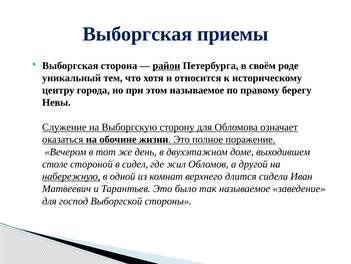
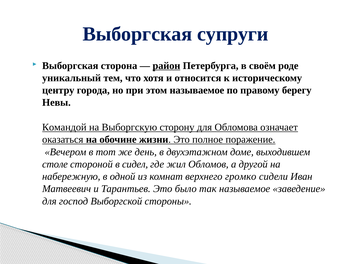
приемы: приемы -> супруги (233, 34)
Служение: Служение -> Командой (64, 127)
набережную underline: present -> none (71, 176)
длится: длится -> громко (241, 176)
